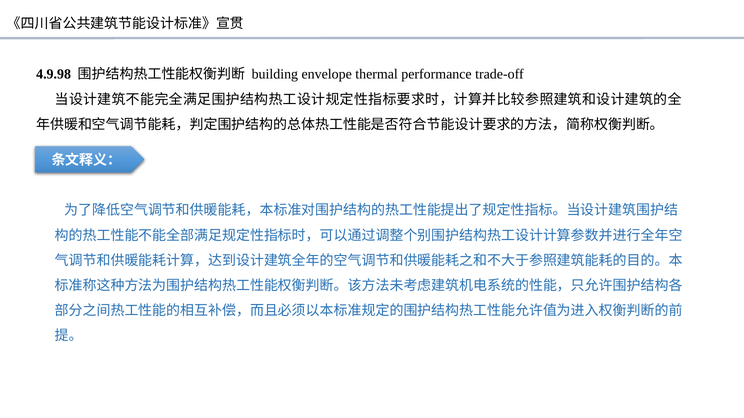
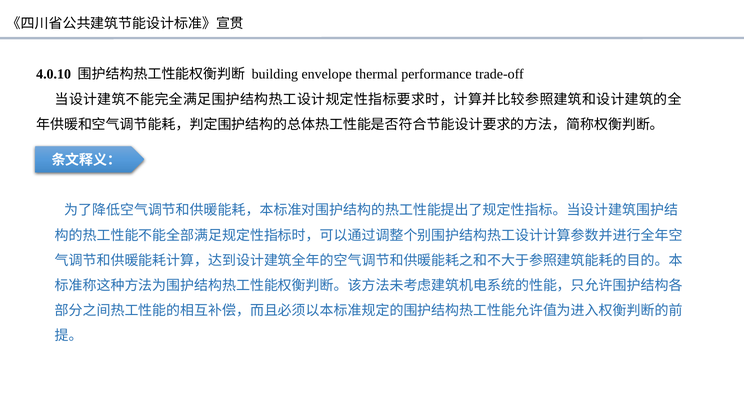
4.9.98: 4.9.98 -> 4.0.10 (54, 74)
